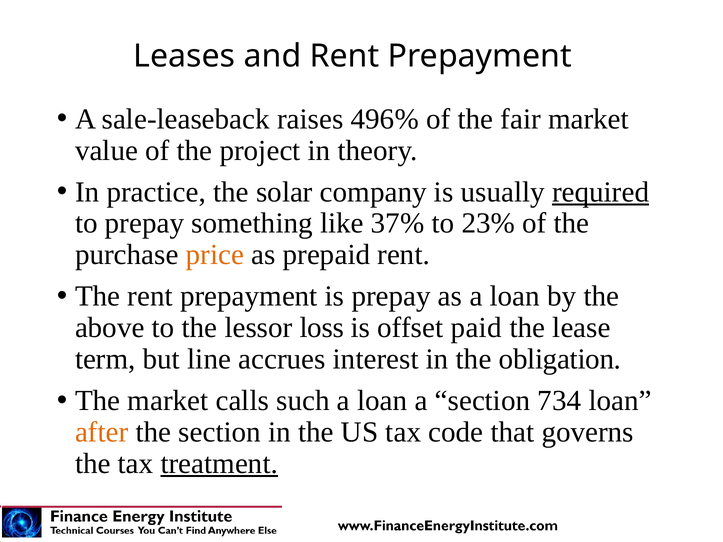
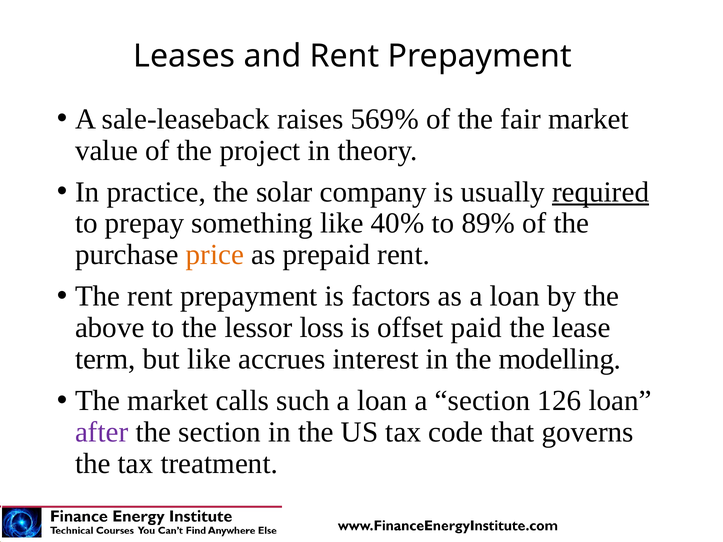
496%: 496% -> 569% (385, 119)
37%: 37% -> 40% (398, 223)
23%: 23% -> 89% (488, 223)
is prepay: prepay -> factors (391, 296)
but line: line -> like (209, 359)
obligation: obligation -> modelling (560, 359)
734: 734 -> 126 (559, 401)
after colour: orange -> purple (102, 432)
treatment underline: present -> none (219, 464)
